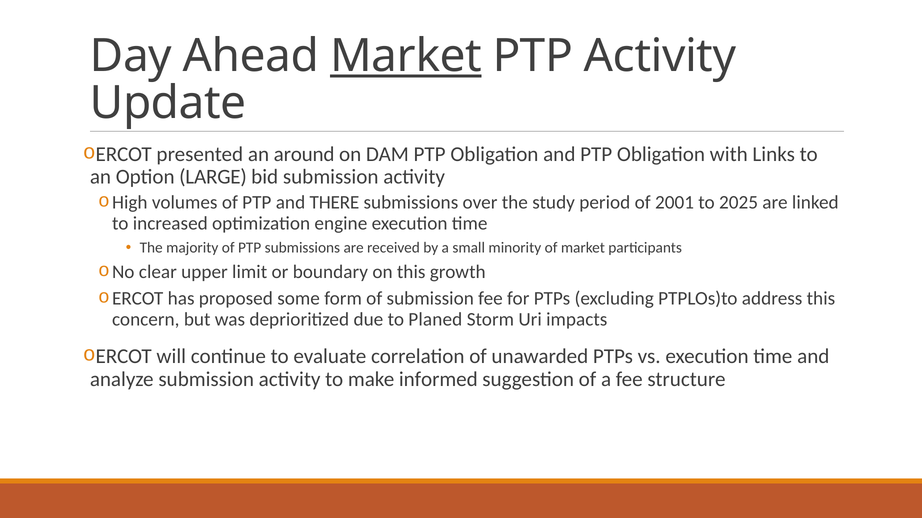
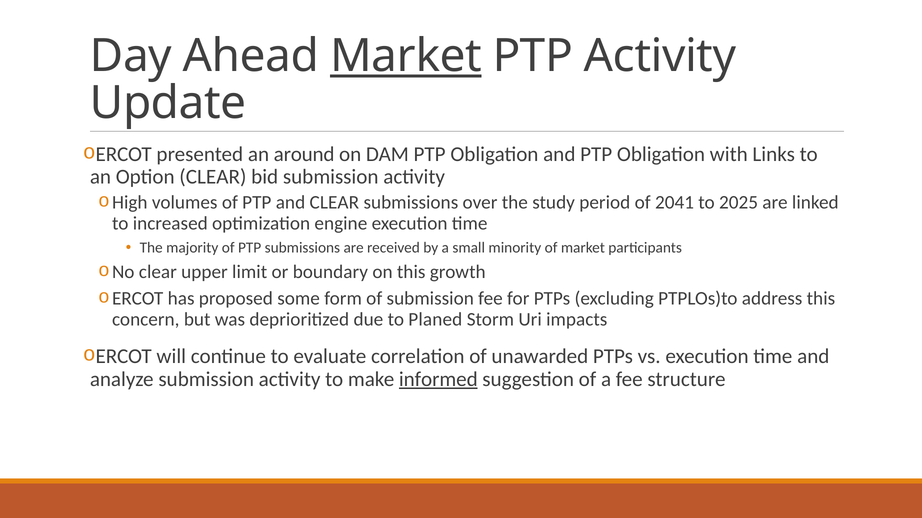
Option LARGE: LARGE -> CLEAR (213, 177)
and THERE: THERE -> CLEAR (334, 203)
2001: 2001 -> 2041 (675, 203)
informed underline: none -> present (438, 380)
